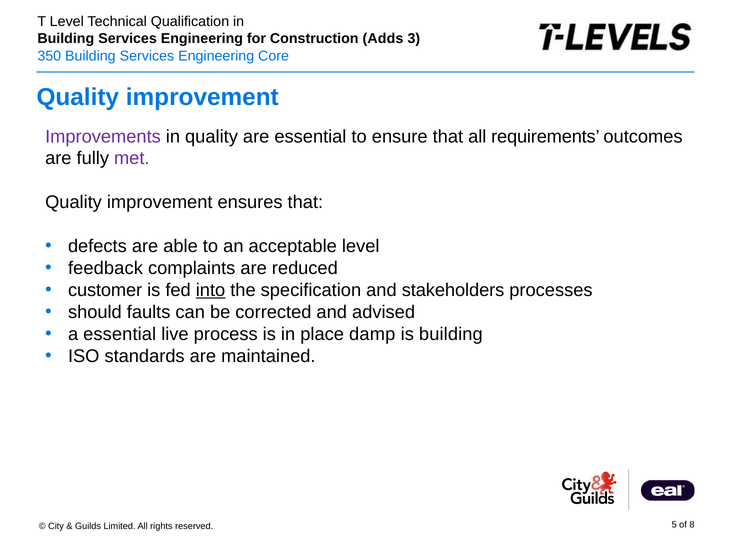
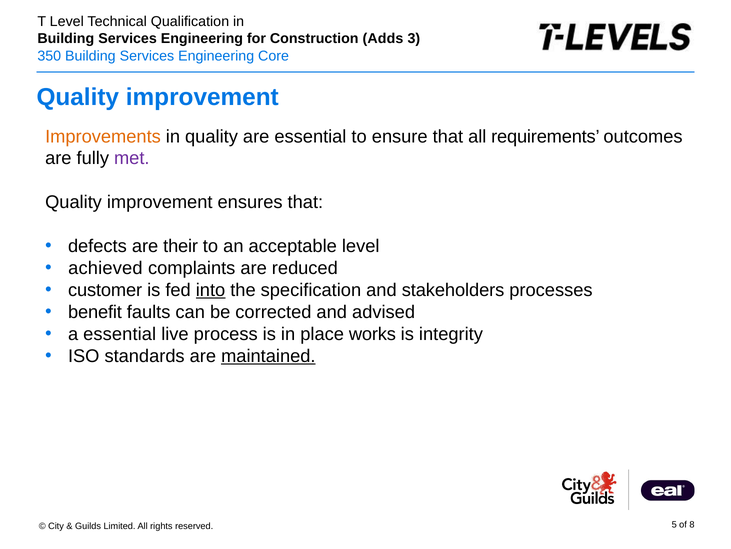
Improvements colour: purple -> orange (103, 136)
able: able -> their (181, 246)
feedback: feedback -> achieved (105, 268)
should: should -> benefit (95, 312)
damp: damp -> works (372, 334)
is building: building -> integrity (451, 334)
maintained underline: none -> present (268, 356)
